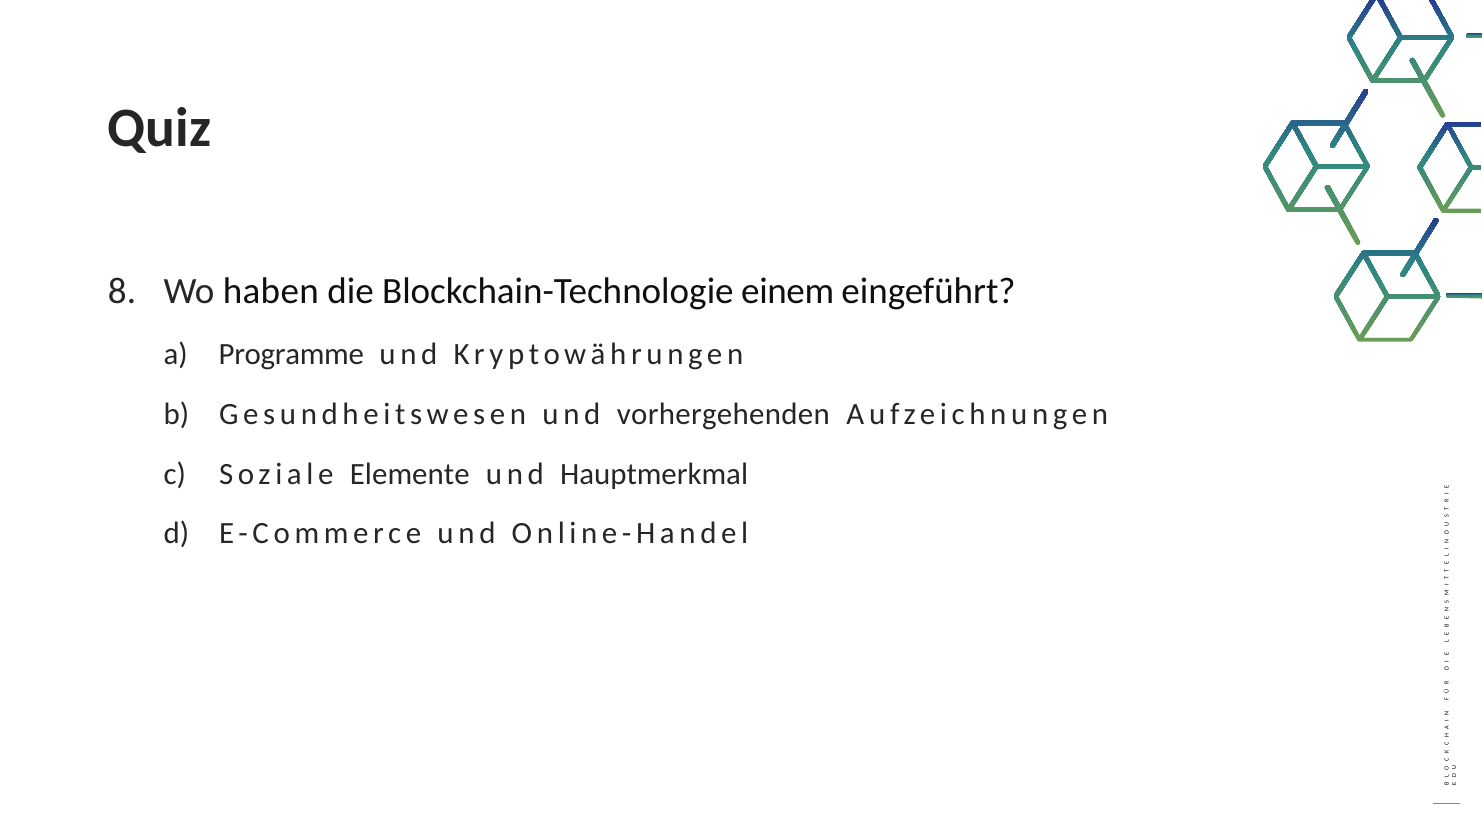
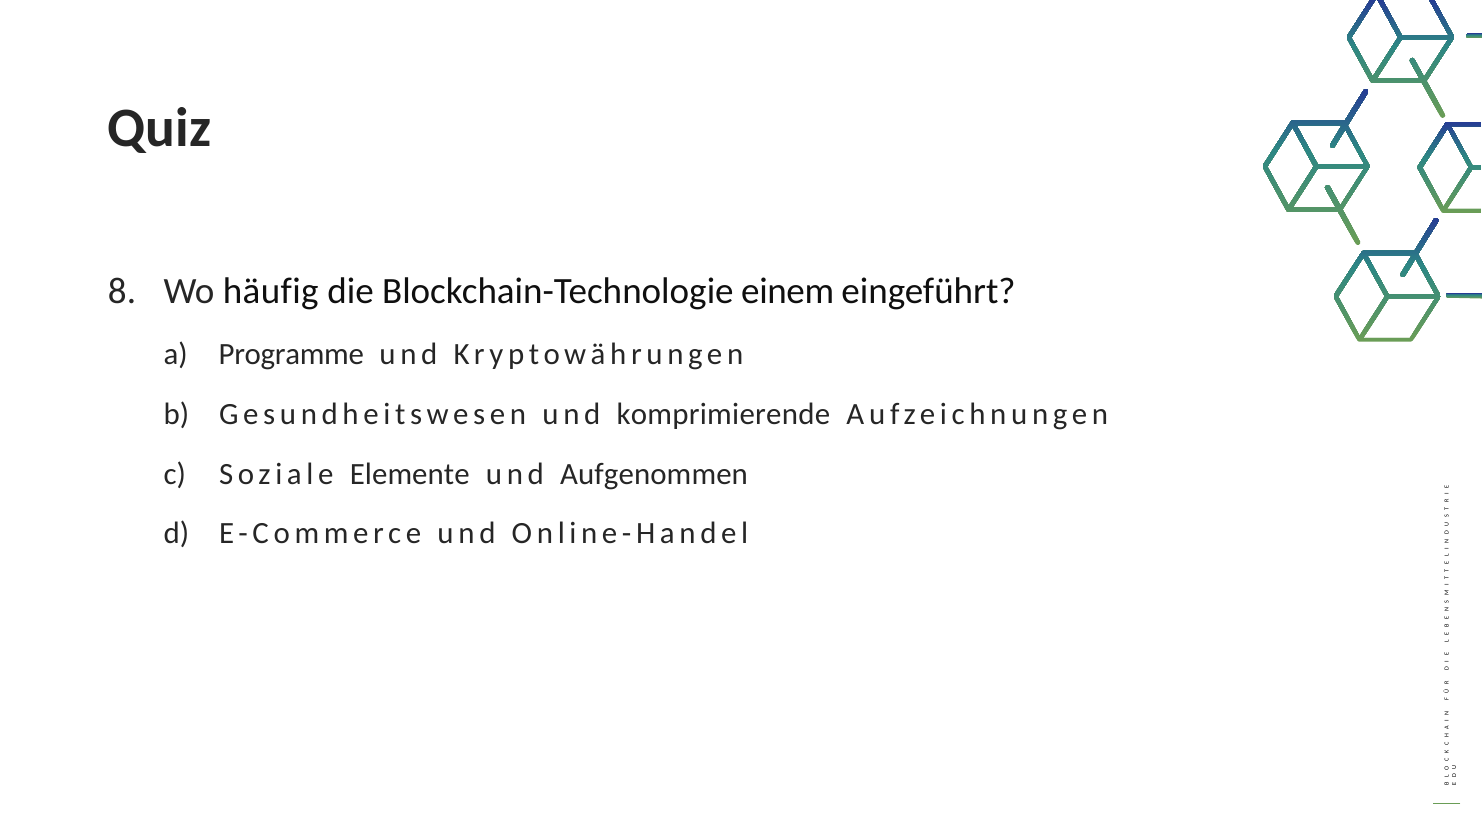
haben: haben -> häufig (271, 292)
vorhergehenden: vorhergehenden -> komprimierende (723, 414)
Hauptmerkmal: Hauptmerkmal -> Aufgenommen (654, 474)
